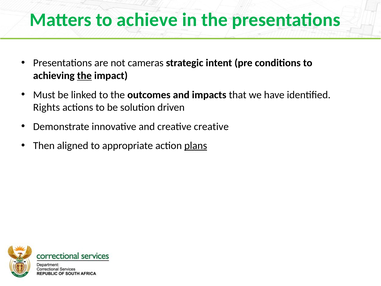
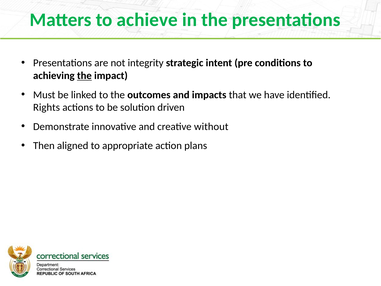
cameras: cameras -> integrity (146, 63)
creative creative: creative -> without (211, 126)
plans underline: present -> none (196, 146)
